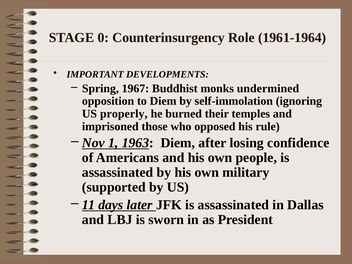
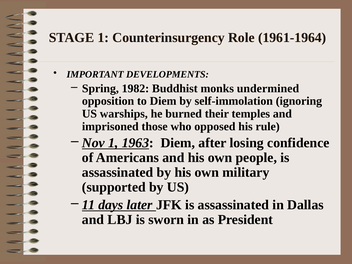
STAGE 0: 0 -> 1 (103, 38)
1967: 1967 -> 1982 (135, 88)
properly: properly -> warships (124, 114)
